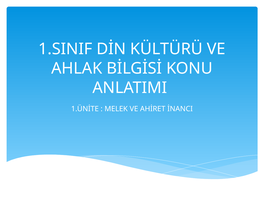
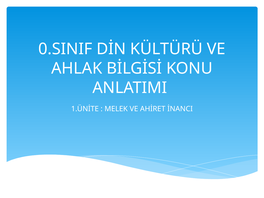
1.SINIF: 1.SINIF -> 0.SINIF (65, 49)
